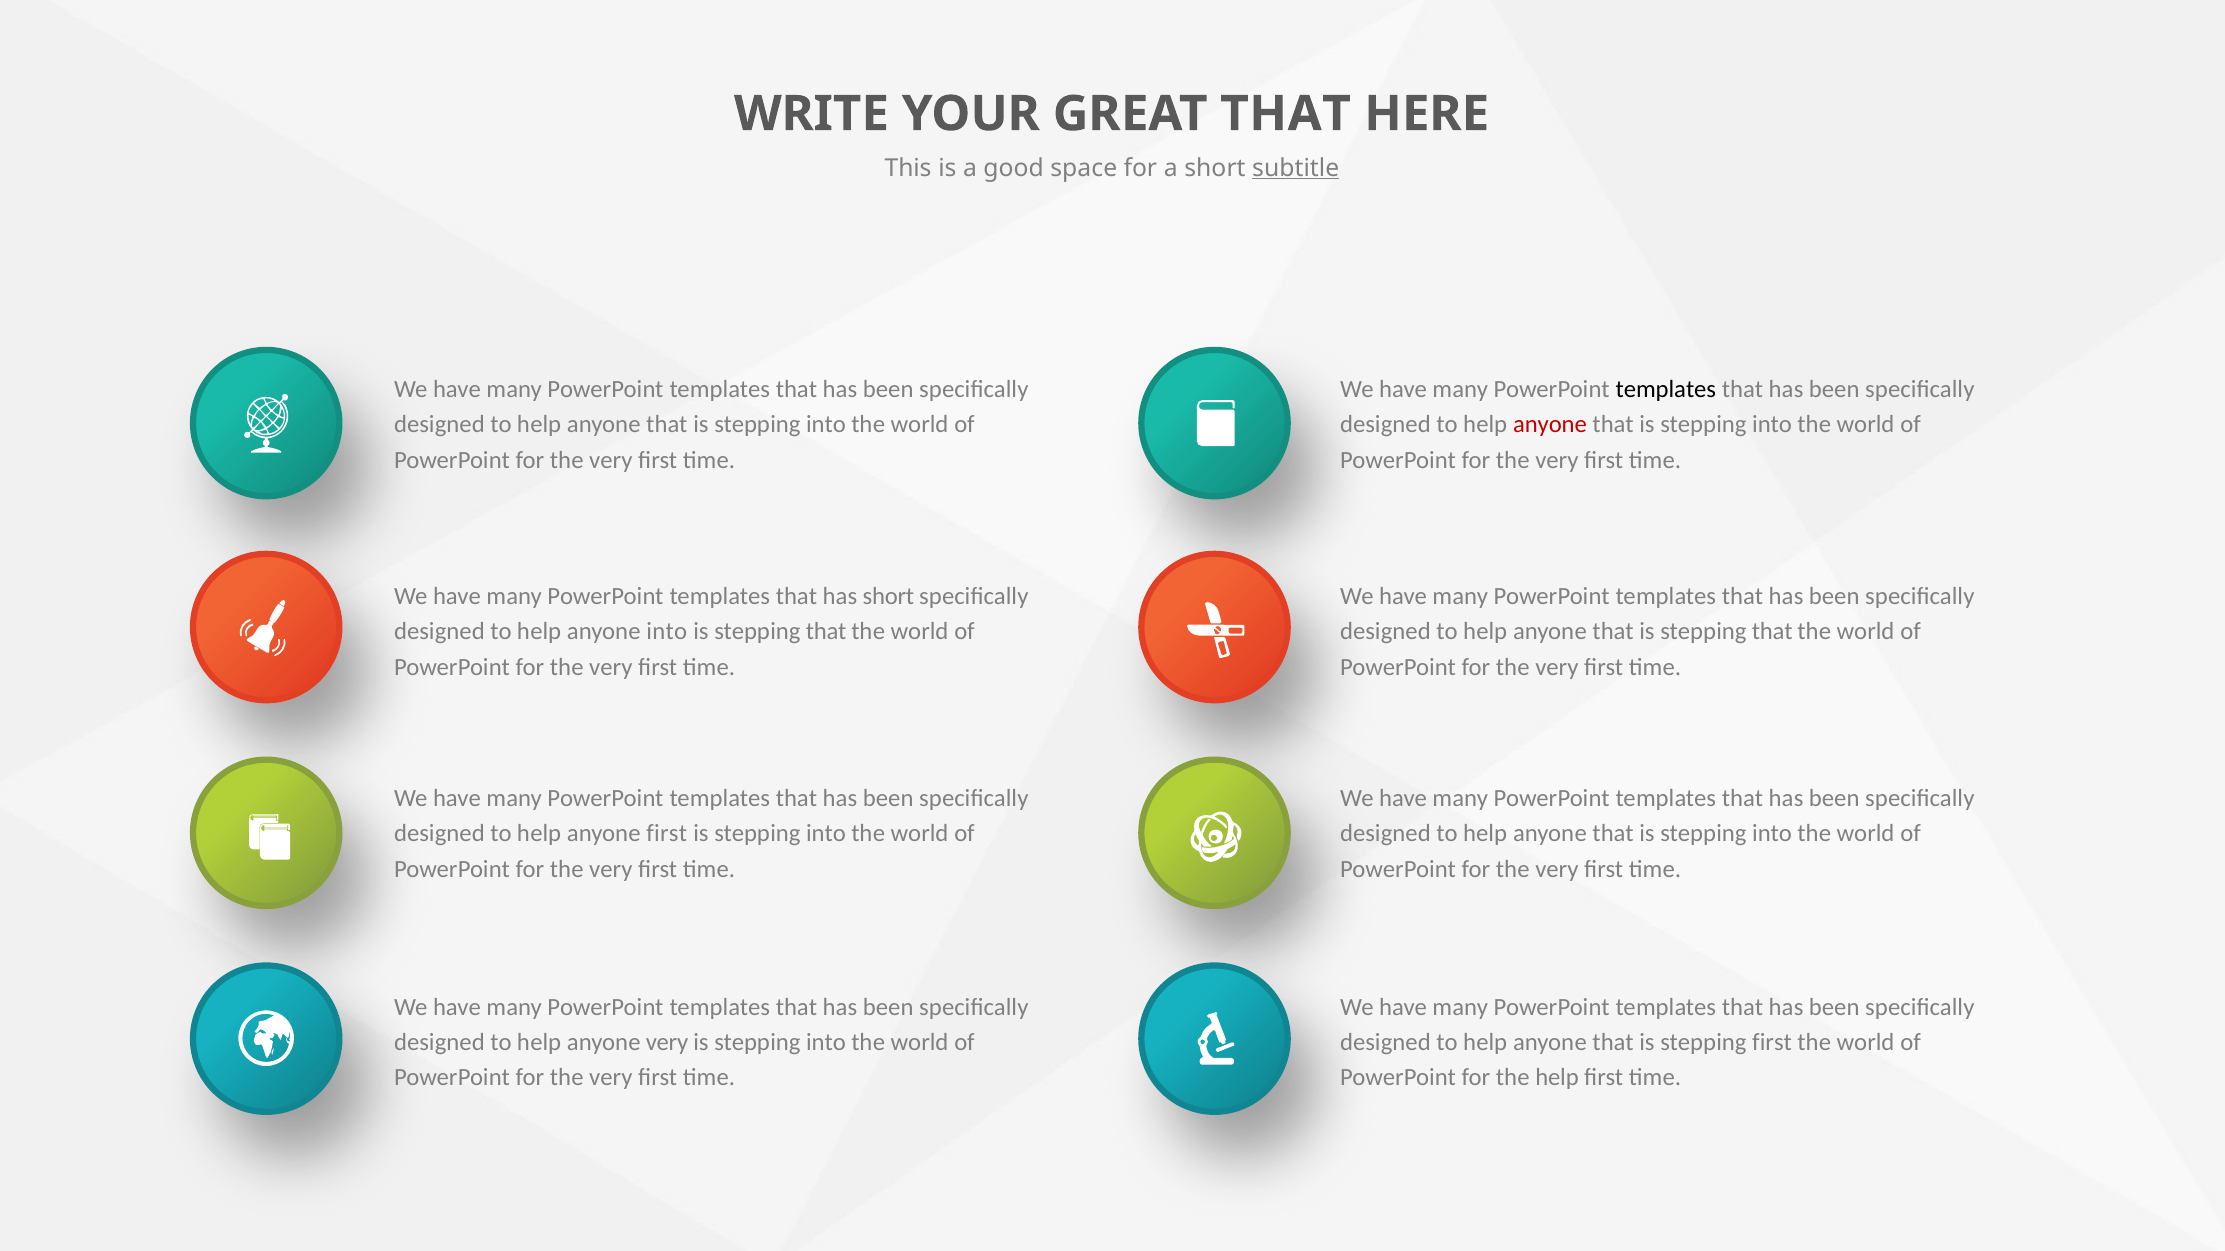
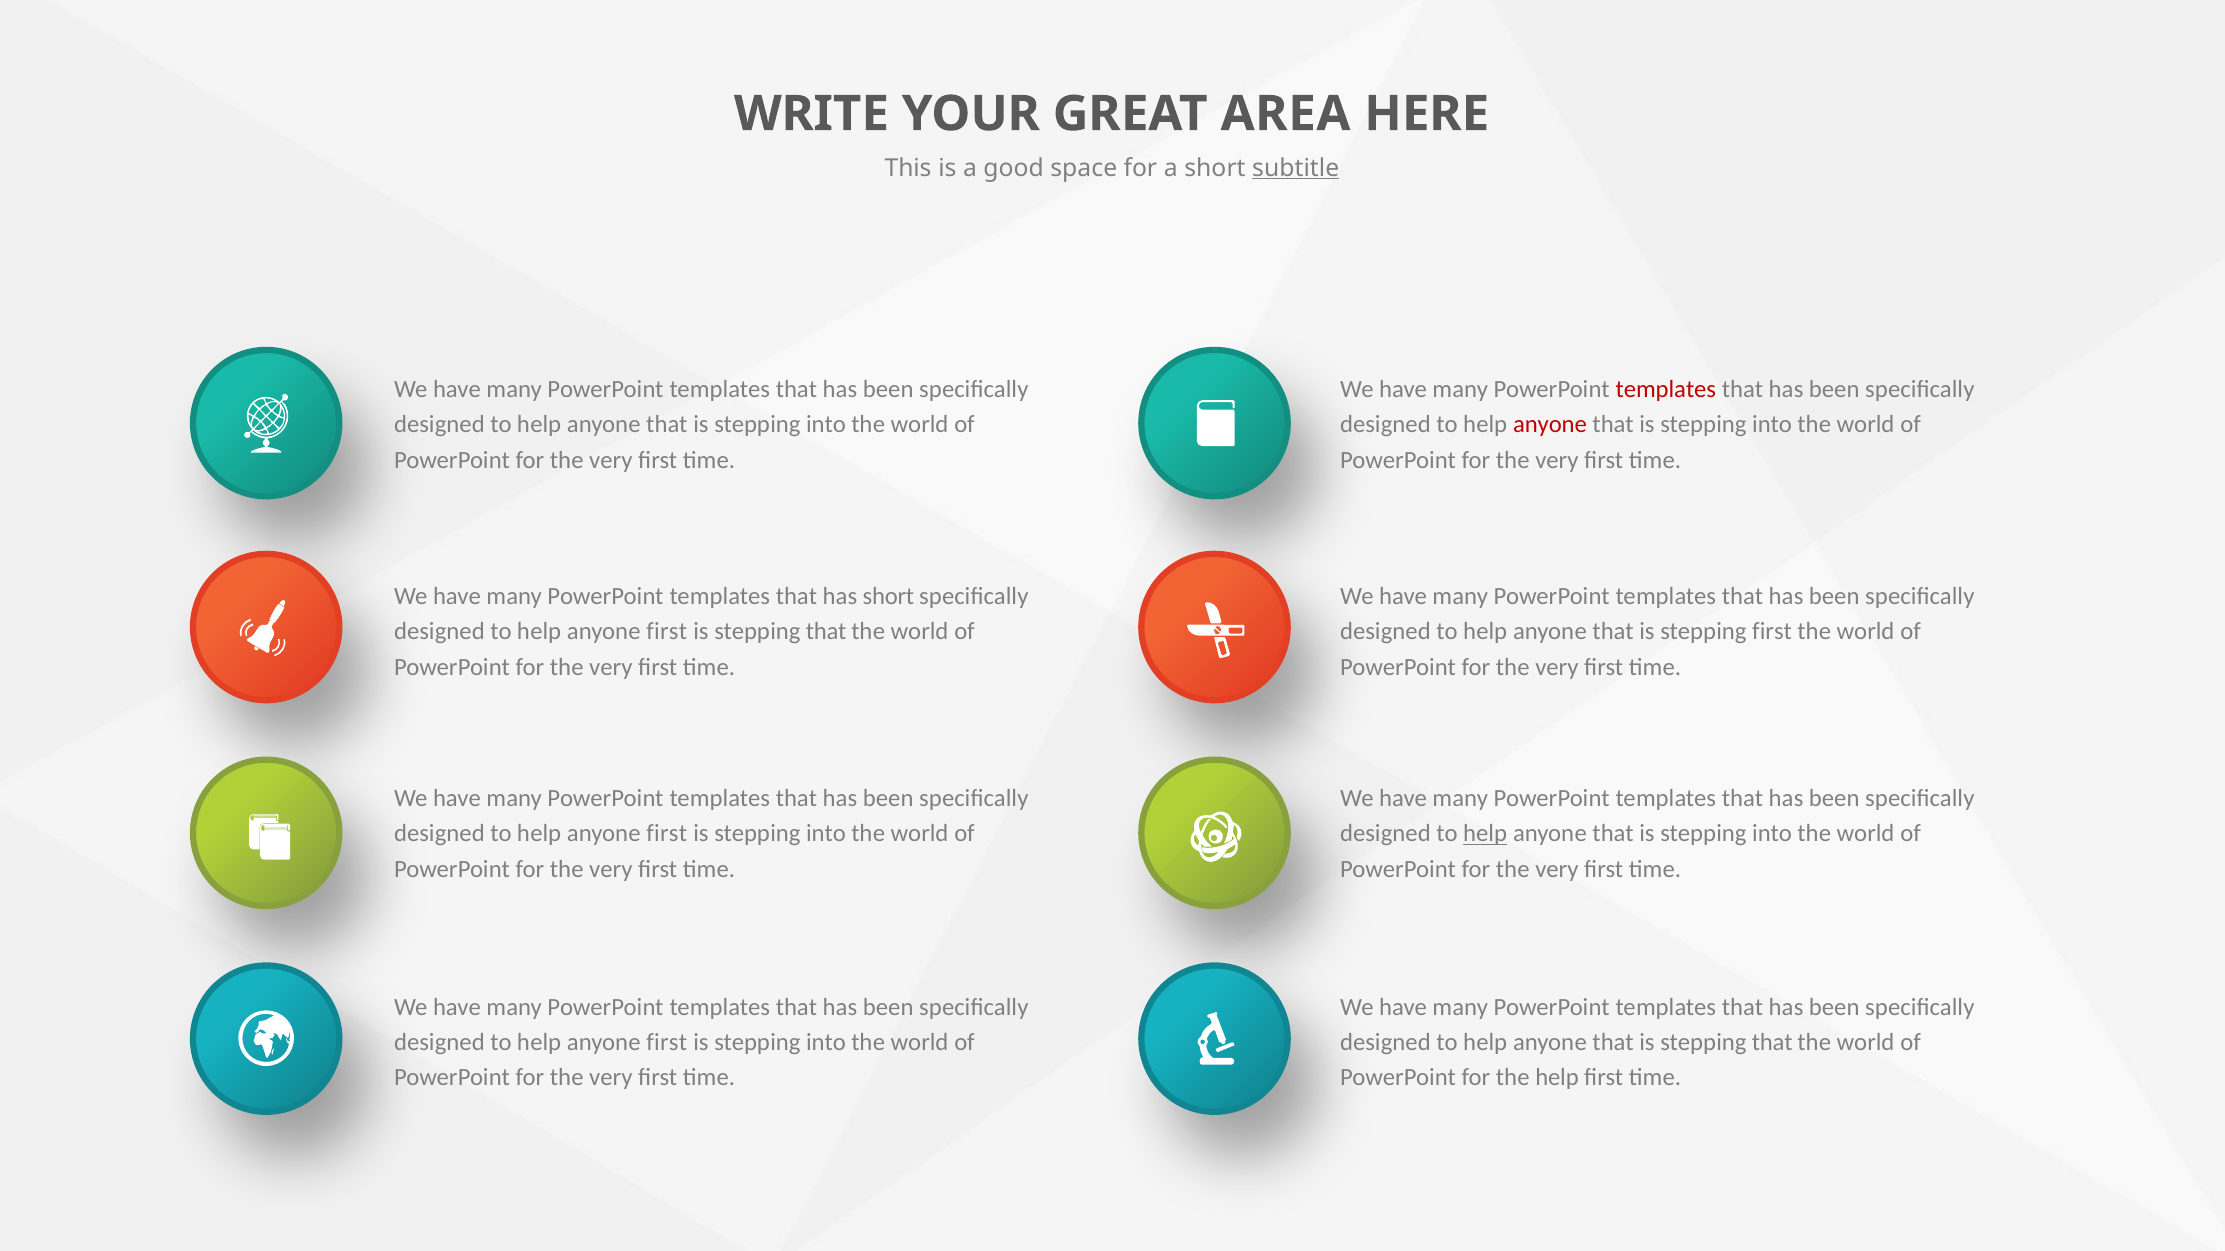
GREAT THAT: THAT -> AREA (1286, 114)
templates colour: black -> red (1666, 389)
into: into -> first (667, 631)
that is stepping that: that -> first (1772, 631)
help underline: none -> present (1485, 834)
very: very -> first (667, 1043)
that is stepping first: first -> that (1772, 1043)
